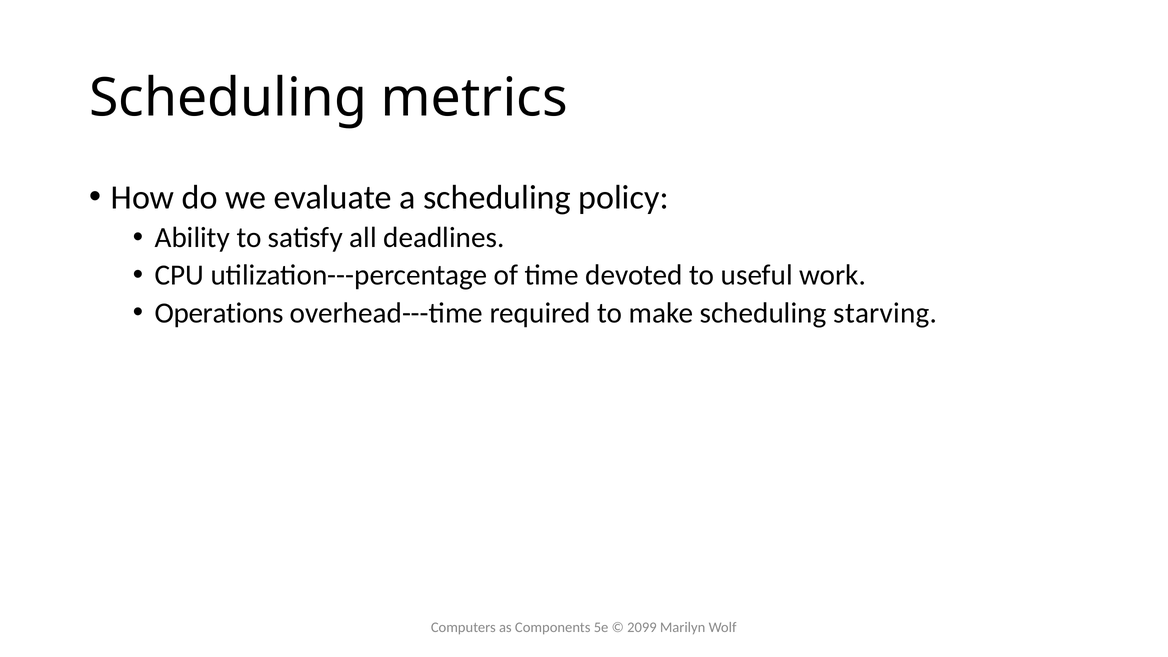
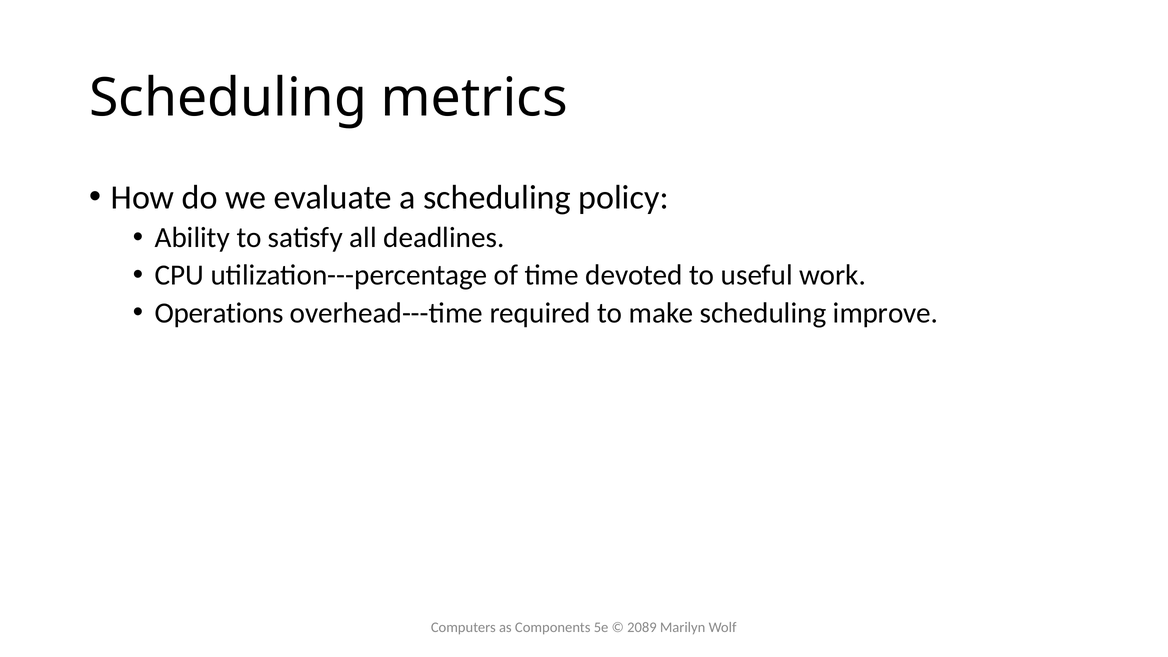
starving: starving -> improve (886, 313)
2099: 2099 -> 2089 (642, 627)
